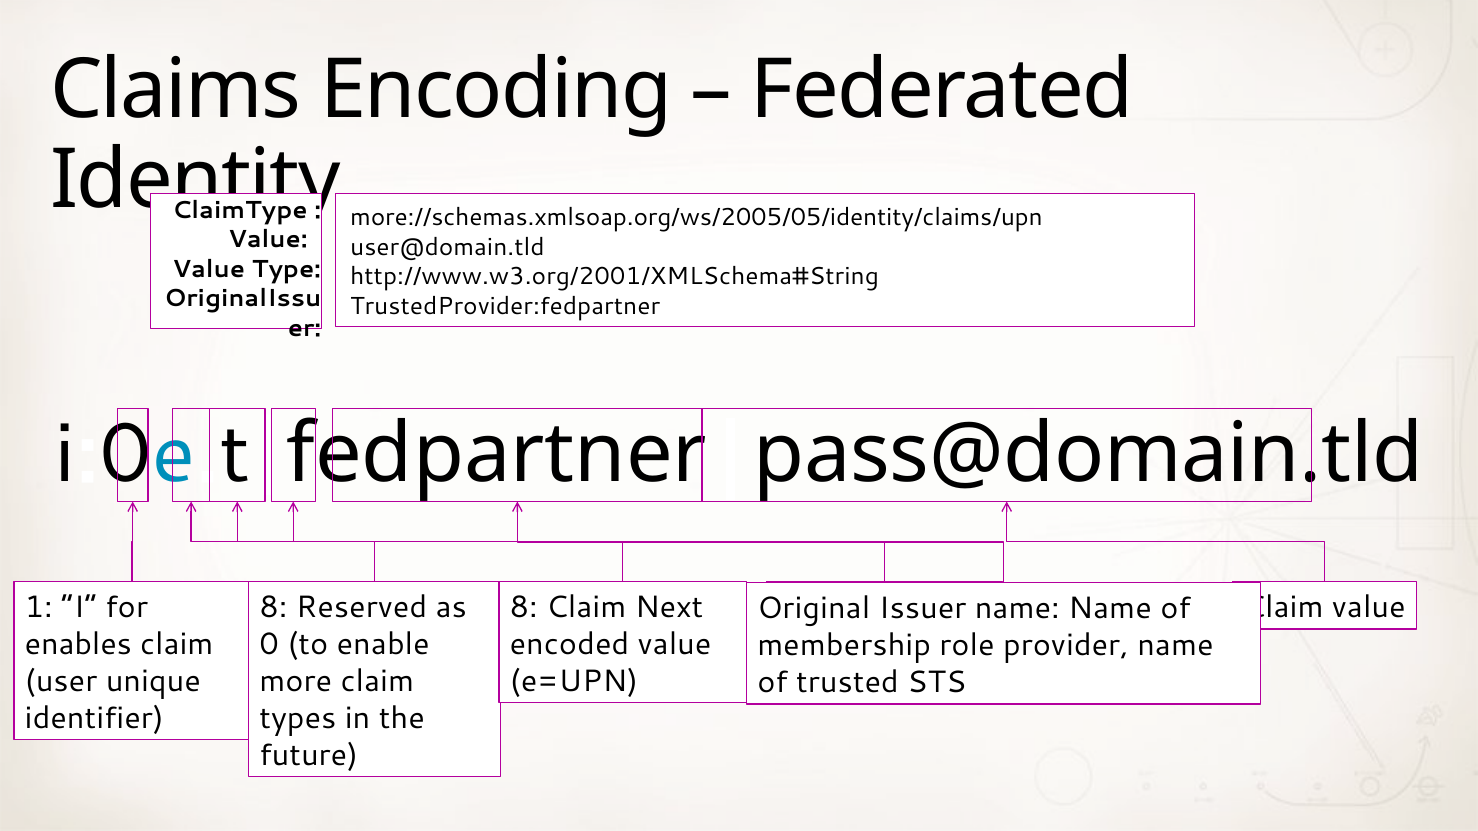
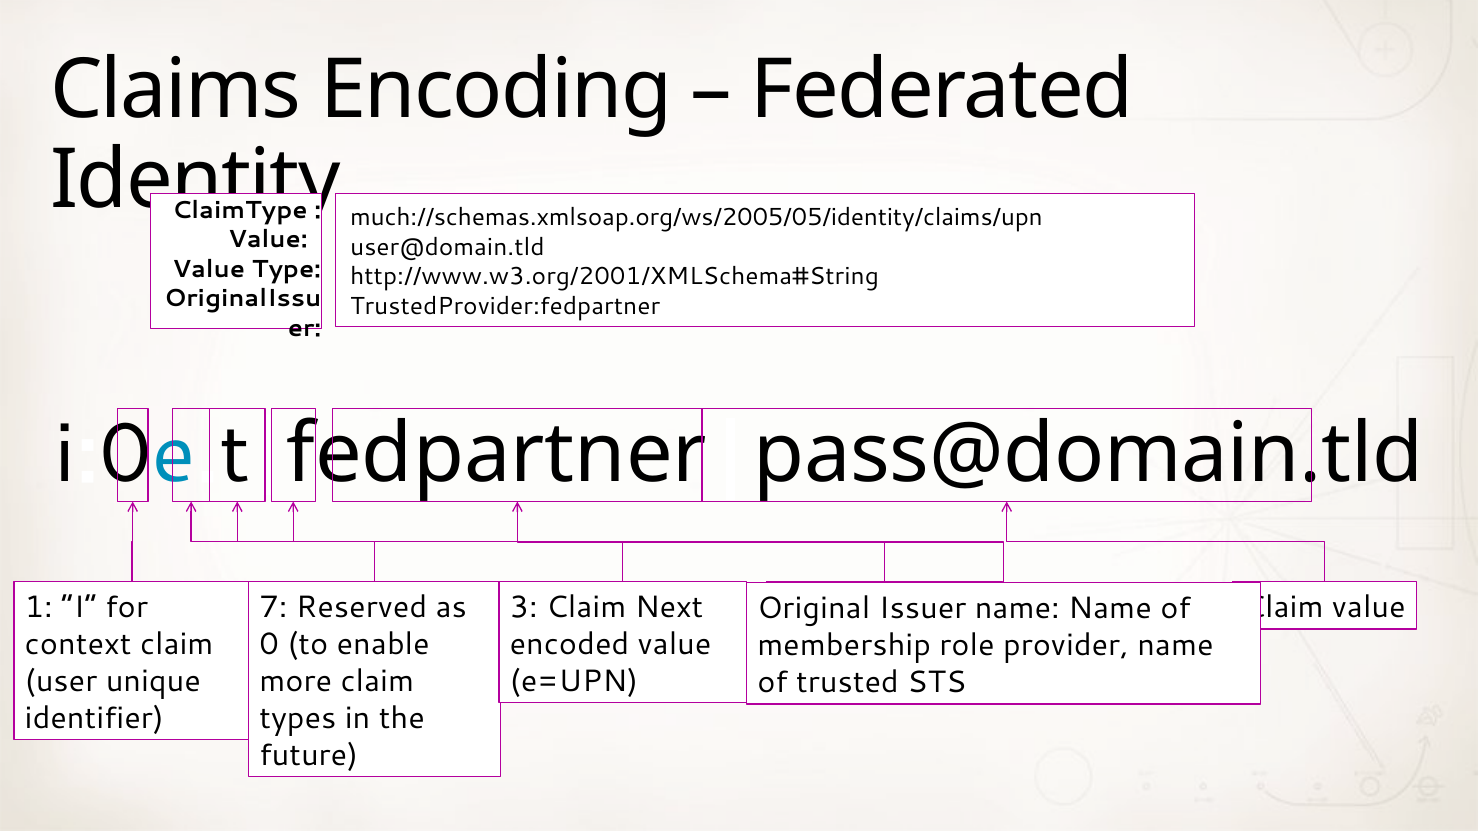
more://schemas.xmlsoap.org/ws/2005/05/identity/claims/upn: more://schemas.xmlsoap.org/ws/2005/05/identity/claims/upn -> much://schemas.xmlsoap.org/ws/2005/05/identity/claims/upn (696, 218)
8: 8 -> 7 (273, 608)
8: 8 -> 3 (524, 608)
enables: enables -> context (78, 644)
